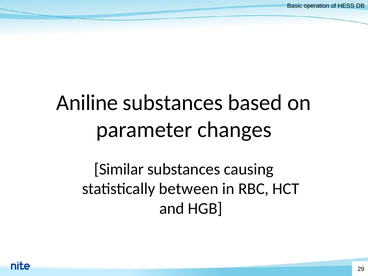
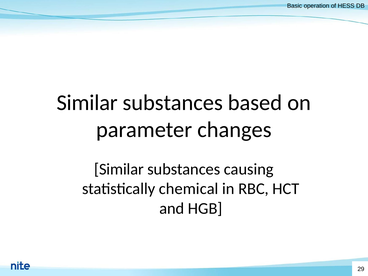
Aniline: Aniline -> Similar (87, 103)
between: between -> chemical (189, 189)
